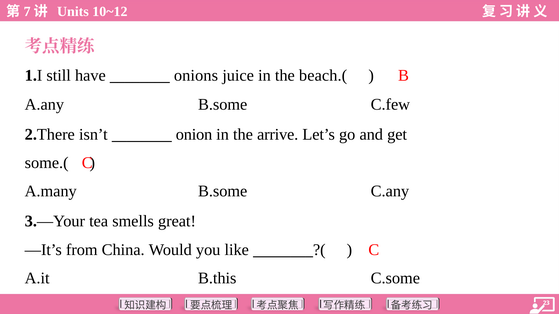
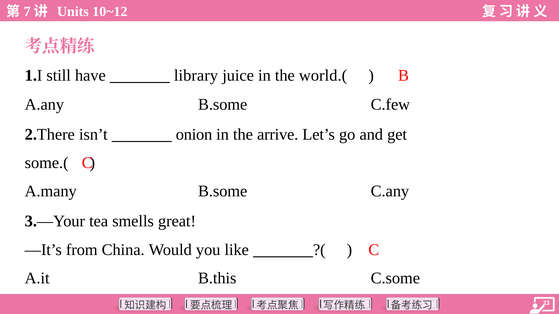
onions: onions -> library (196, 76)
beach.(: beach.( -> world.( (323, 76)
